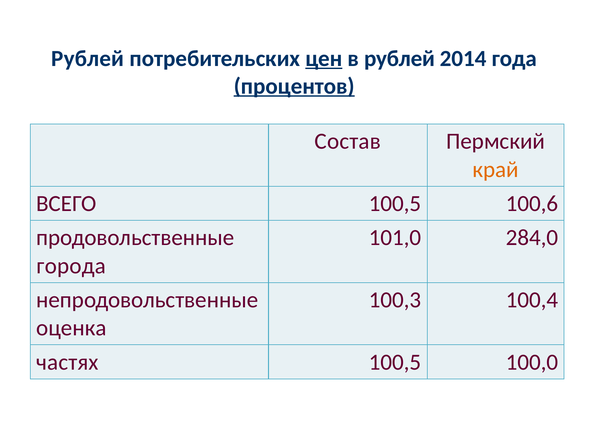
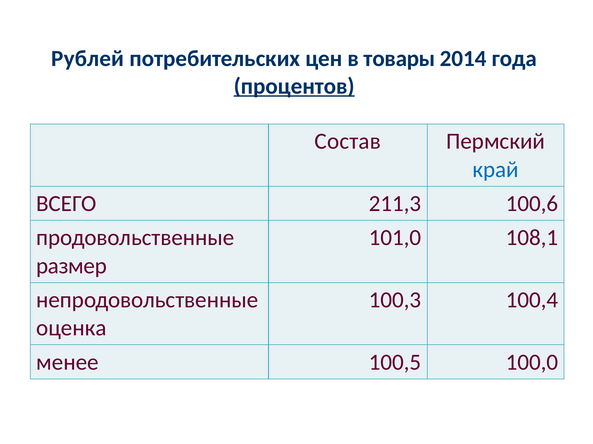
цен underline: present -> none (324, 59)
в рублей: рублей -> товары (400, 59)
край colour: orange -> blue (496, 170)
ВСЕГО 100,5: 100,5 -> 211,3 (395, 204)
284,0: 284,0 -> 108,1 (532, 238)
города: города -> размер (72, 266)
частях: частях -> менее (67, 363)
